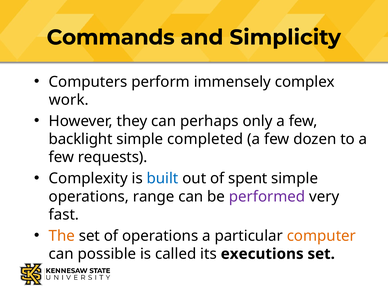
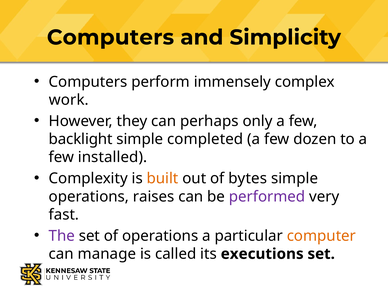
Commands: Commands -> Computers (110, 37)
requests: requests -> installed (113, 157)
built colour: blue -> orange (163, 178)
spent: spent -> bytes (248, 178)
range: range -> raises (154, 197)
The colour: orange -> purple (62, 236)
possible: possible -> manage (107, 254)
